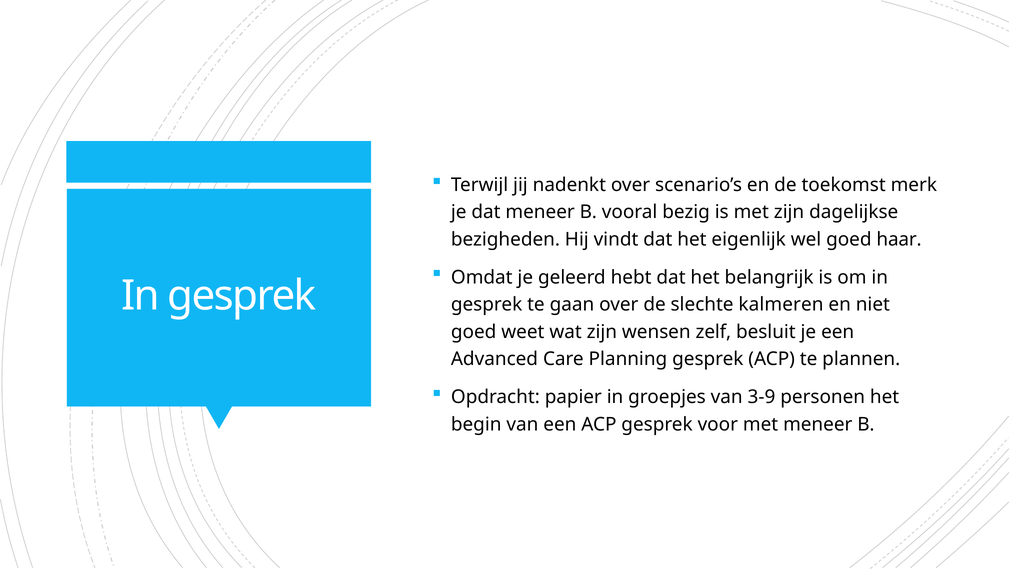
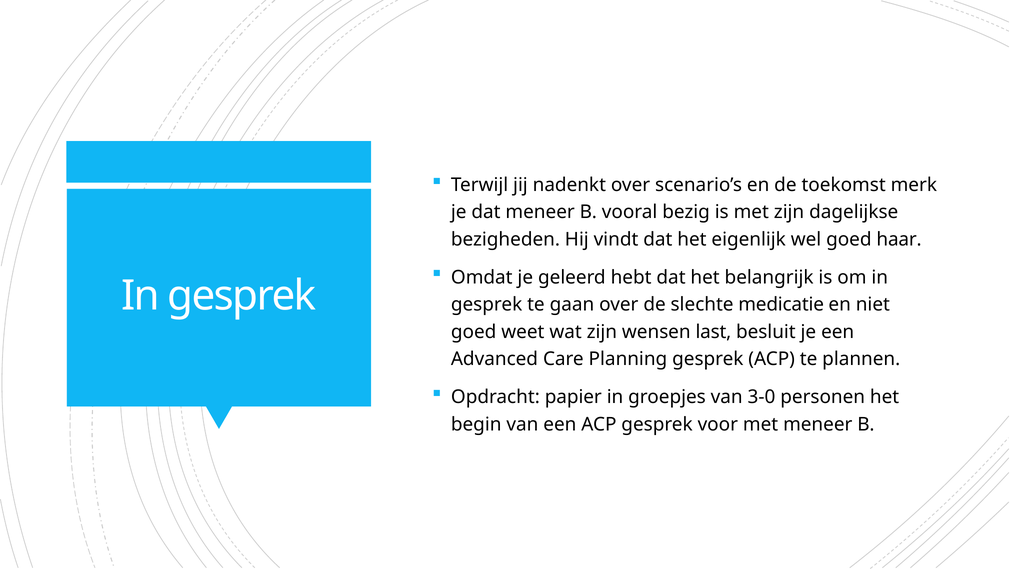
kalmeren: kalmeren -> medicatie (781, 304)
zelf: zelf -> last (713, 332)
3-9: 3-9 -> 3-0 (761, 397)
